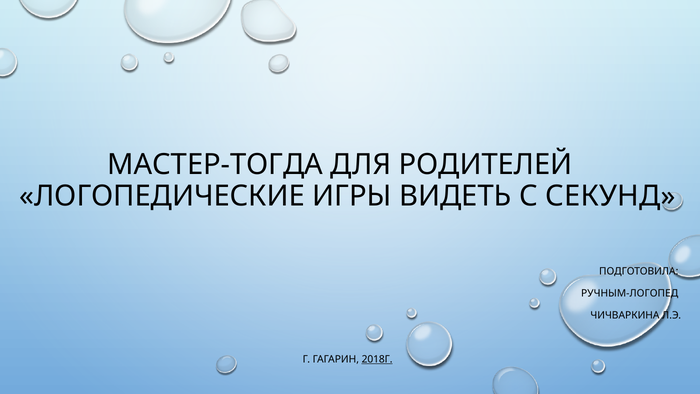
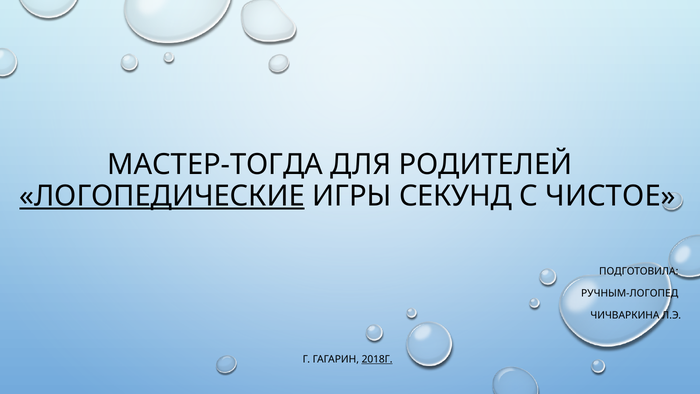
ЛОГОПЕДИЧЕСКИЕ underline: none -> present (162, 196)
ВИДЕТЬ: ВИДЕТЬ -> СЕКУНД (455, 196)
СЕКУНД: СЕКУНД -> ЧИСТОЕ (611, 196)
